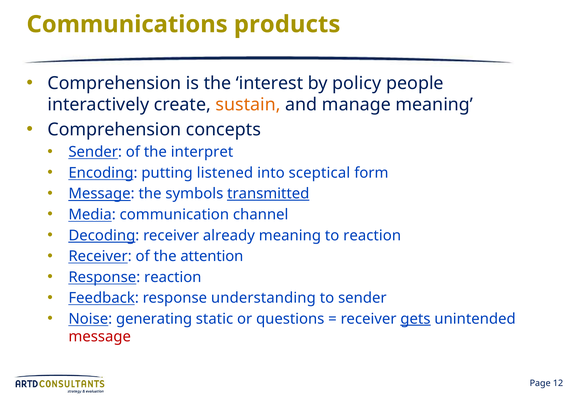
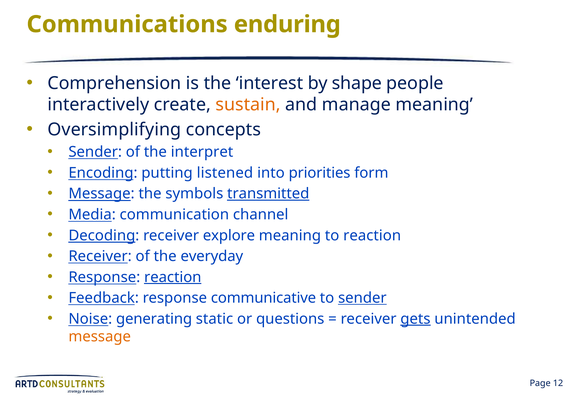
products: products -> enduring (287, 24)
policy: policy -> shape (357, 83)
Comprehension: Comprehension -> Oversimplifying (114, 130)
sceptical: sceptical -> priorities (320, 173)
already: already -> explore (229, 236)
attention: attention -> everyday (212, 256)
reaction underline: none -> present (173, 277)
understanding: understanding -> communicative (264, 298)
sender underline: none -> present (362, 298)
message colour: red -> orange (100, 337)
